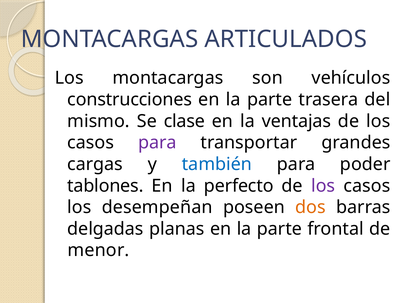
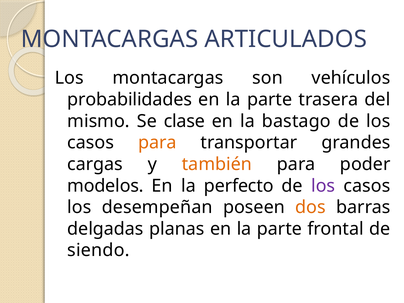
construcciones: construcciones -> probabilidades (130, 100)
ventajas: ventajas -> bastago (296, 121)
para colour: purple -> orange (157, 143)
también colour: blue -> orange (217, 164)
tablones: tablones -> modelos (105, 186)
menor: menor -> siendo (98, 250)
